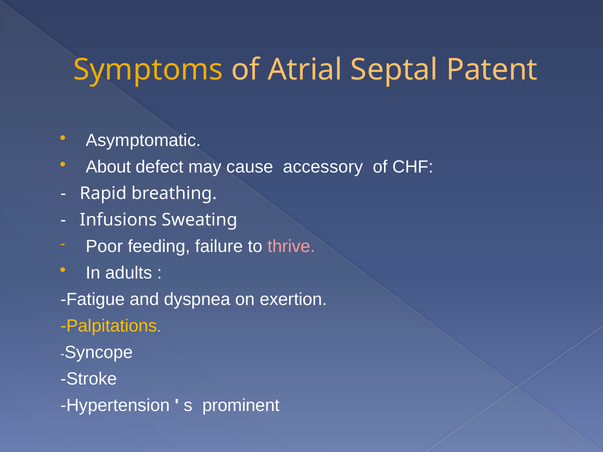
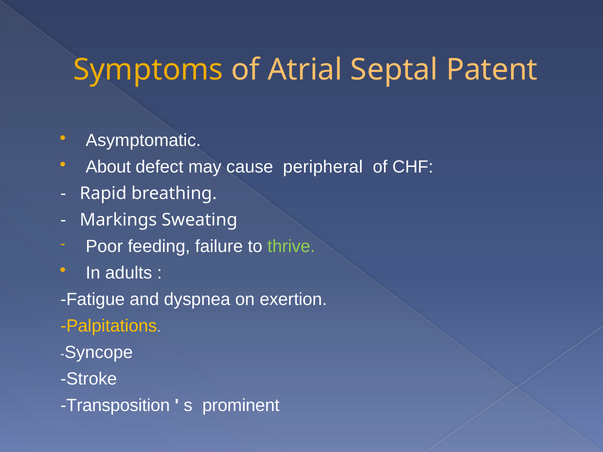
accessory: accessory -> peripheral (323, 167)
Infusions: Infusions -> Markings (118, 220)
thrive colour: pink -> light green (291, 247)
Hypertension: Hypertension -> Transposition (115, 406)
